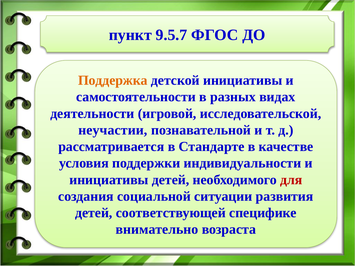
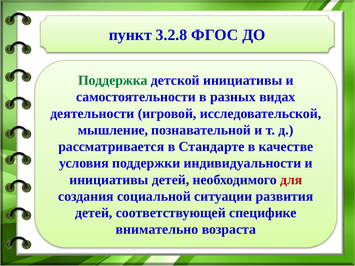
9.5.7: 9.5.7 -> 3.2.8 (171, 35)
Поддержка colour: orange -> green (113, 80)
неучастии: неучастии -> мышление (113, 130)
